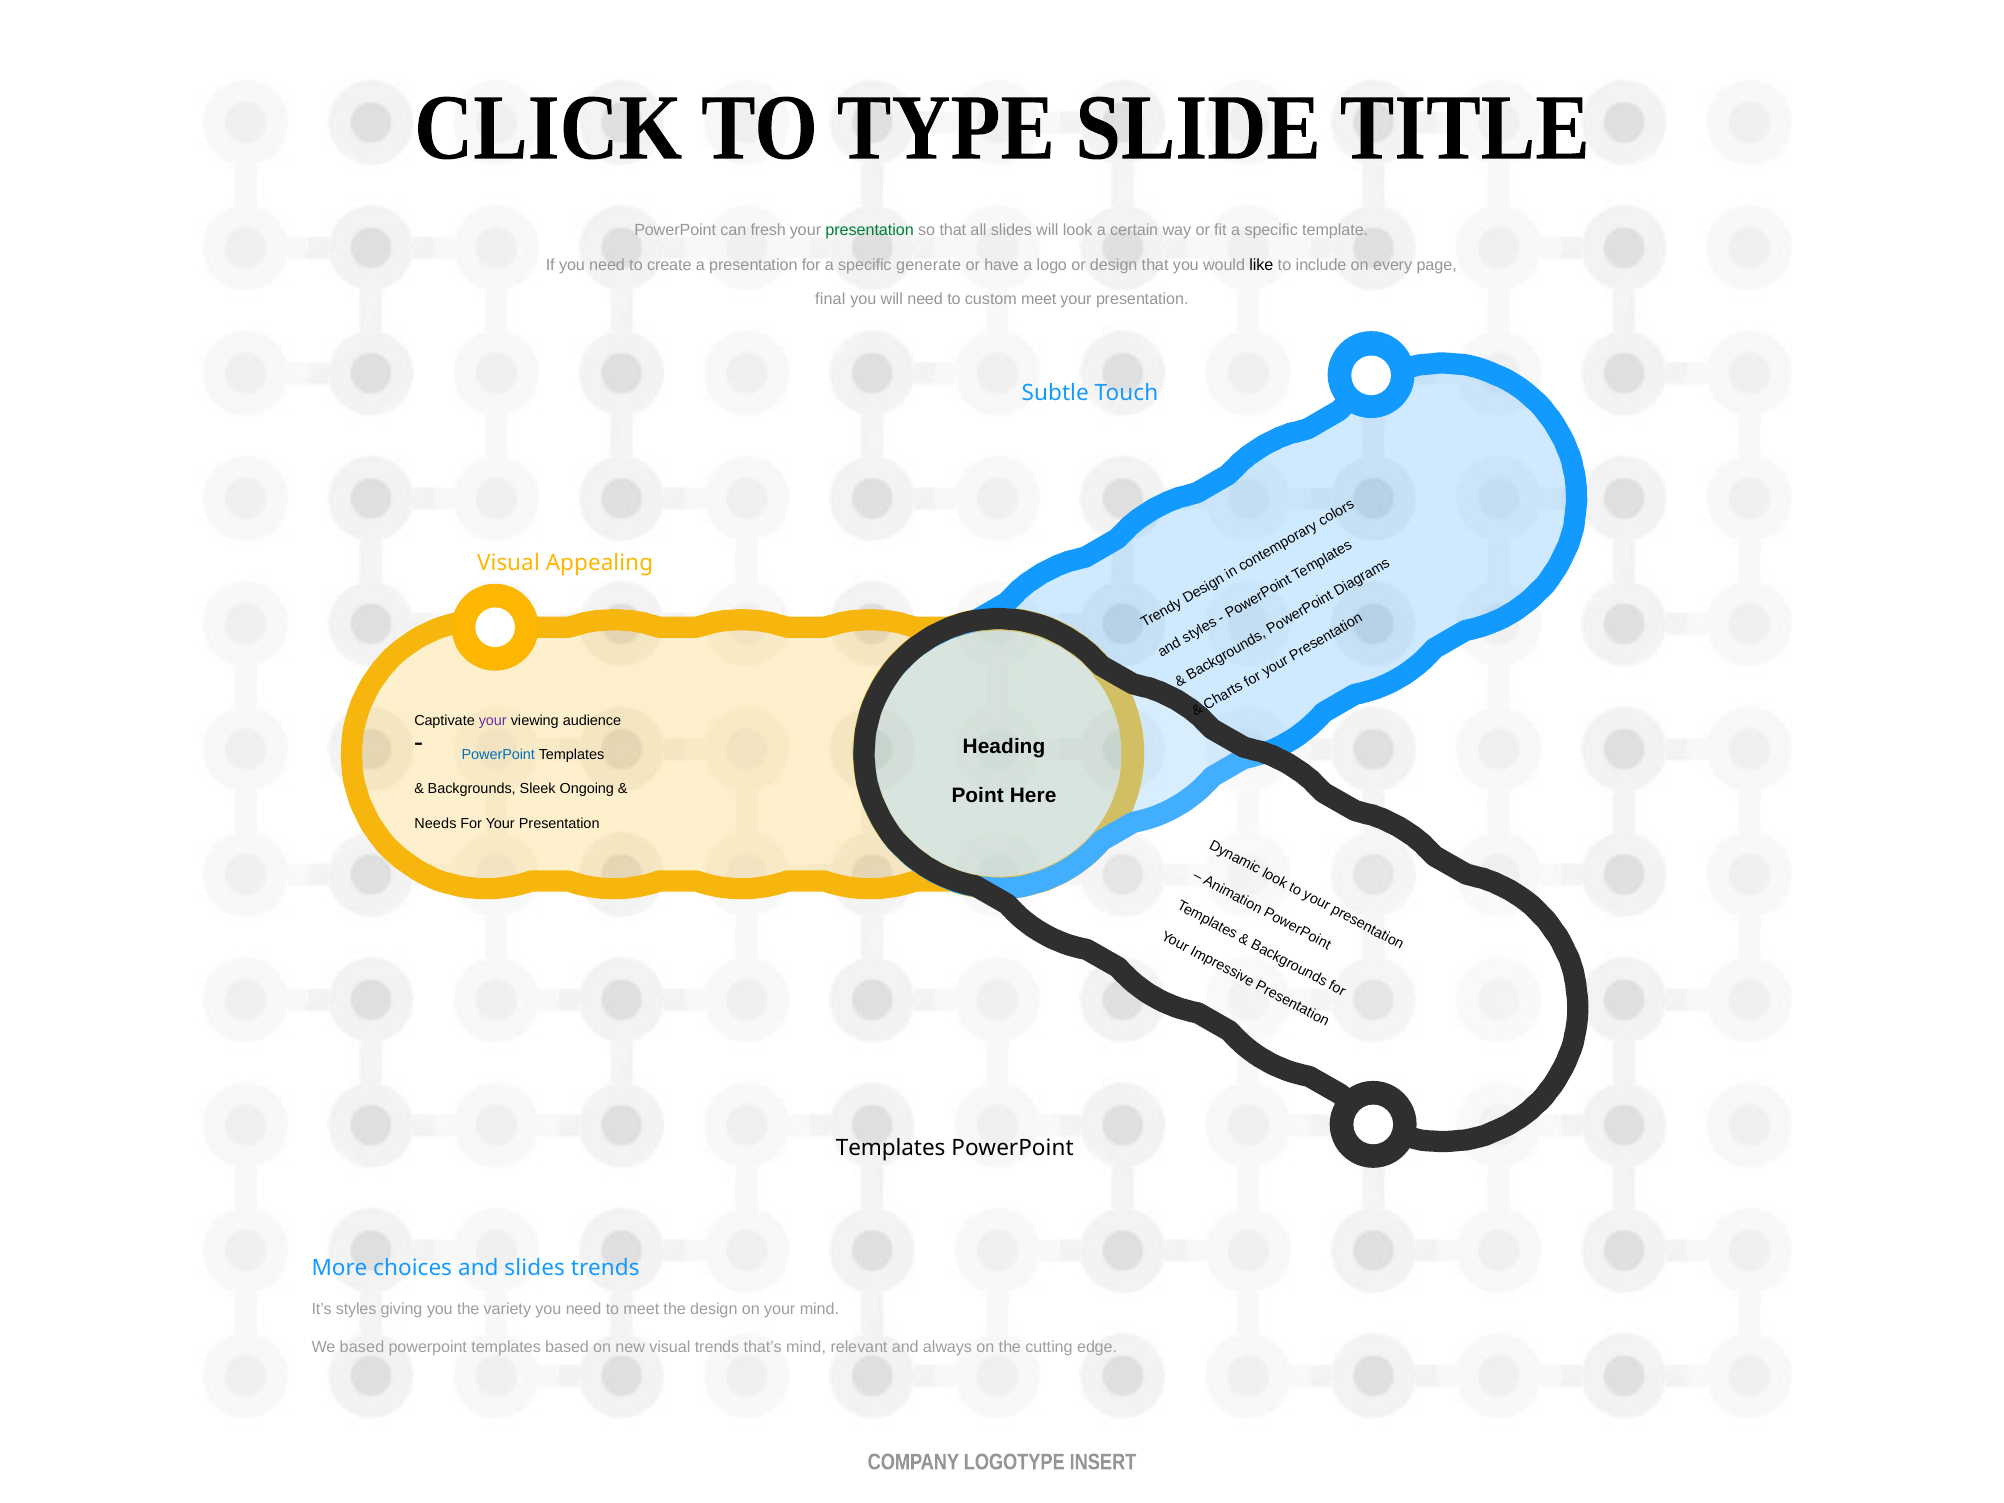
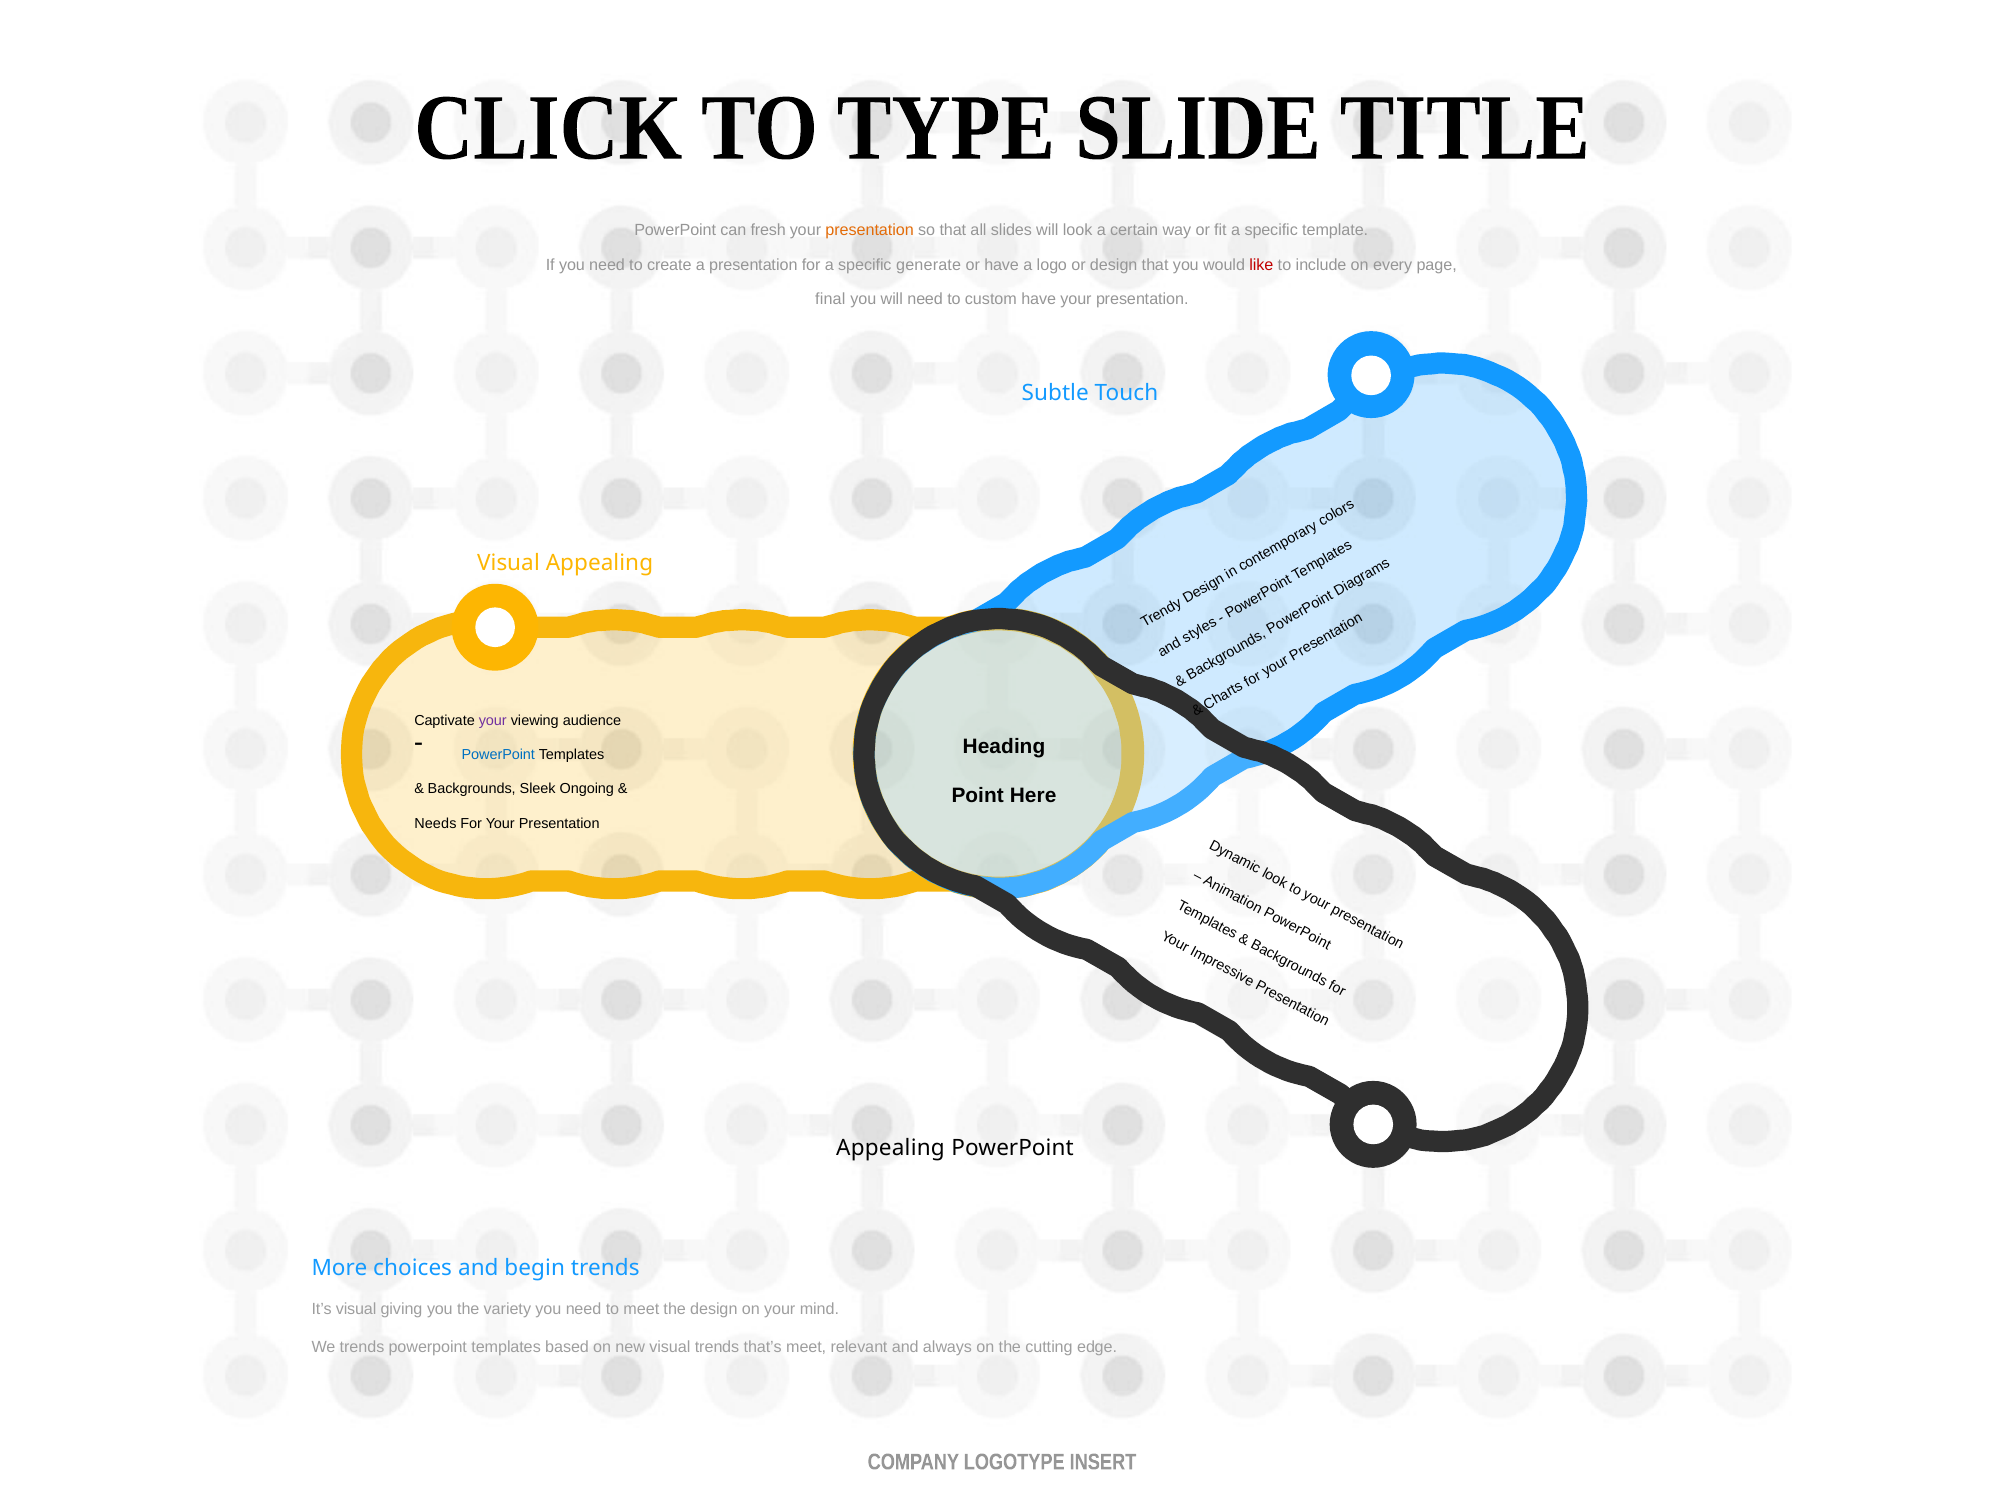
presentation colour: green -> orange (870, 231)
like colour: black -> red (1261, 265)
custom meet: meet -> have (1039, 299)
Templates: Templates -> Appealing (890, 1148)
and slides: slides -> begin (535, 1268)
It’s styles: styles -> visual (356, 1309)
We based: based -> trends (362, 1347)
that’s mind: mind -> meet (806, 1347)
